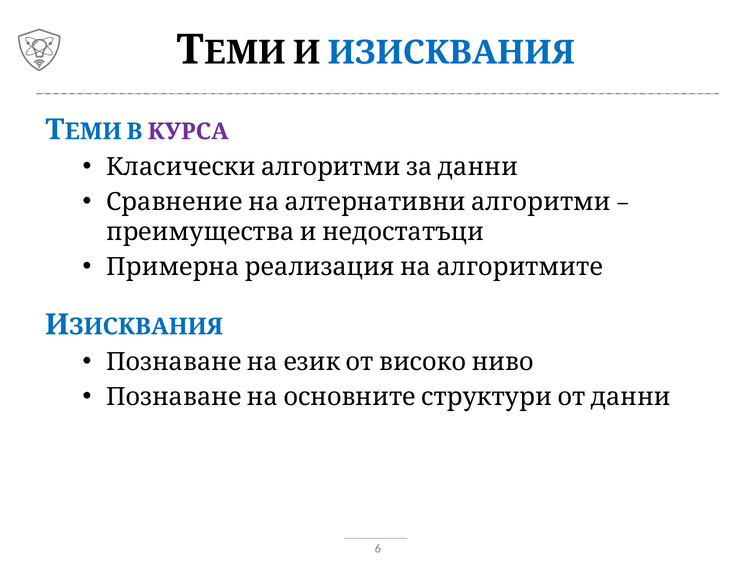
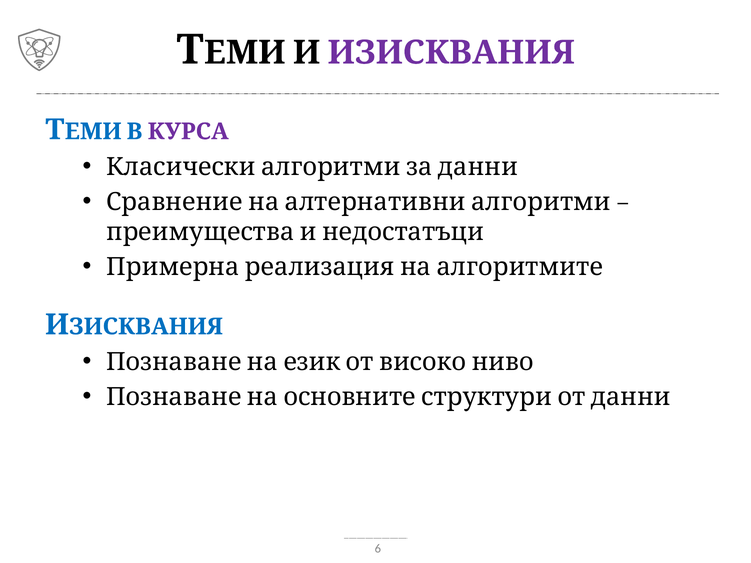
ИЗИСКВАНИЯ colour: blue -> purple (451, 53)
